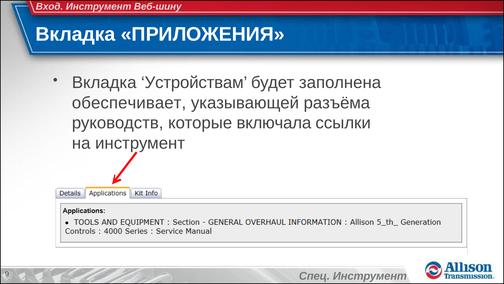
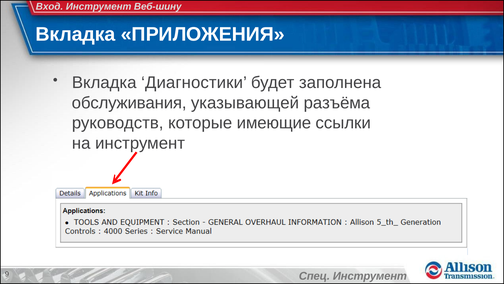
Устройствам: Устройствам -> Диагностики (194, 82)
обеспечивает: обеспечивает -> обслуживания (129, 103)
включала: включала -> имеющие (274, 123)
